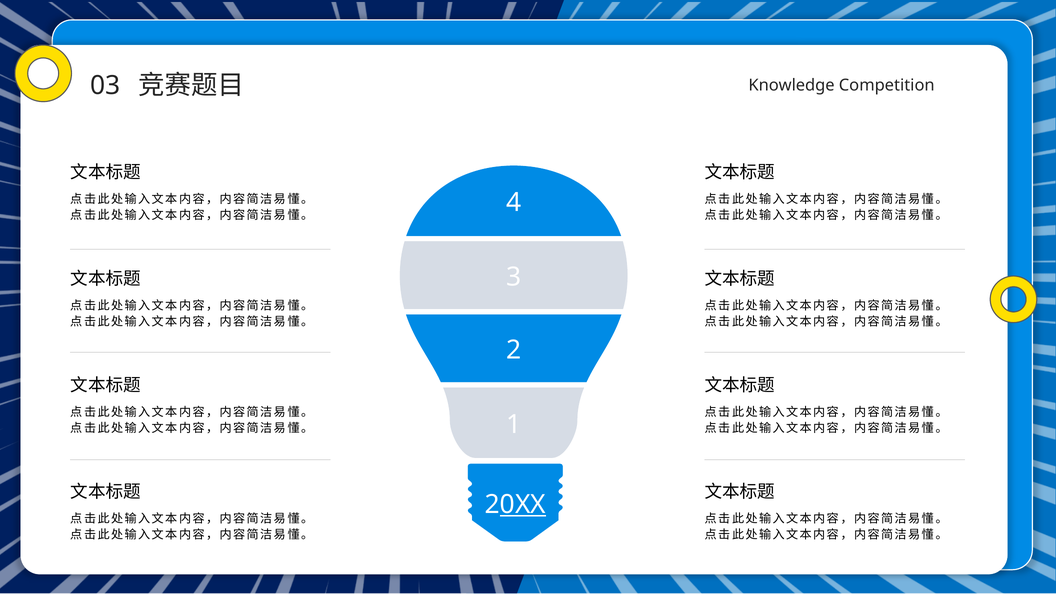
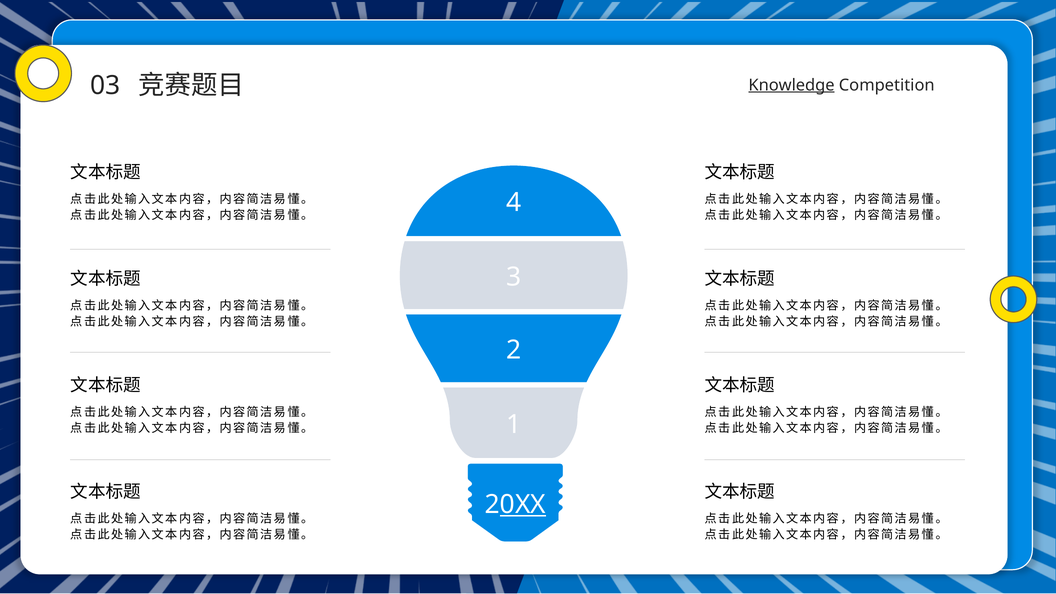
Knowledge underline: none -> present (792, 85)
